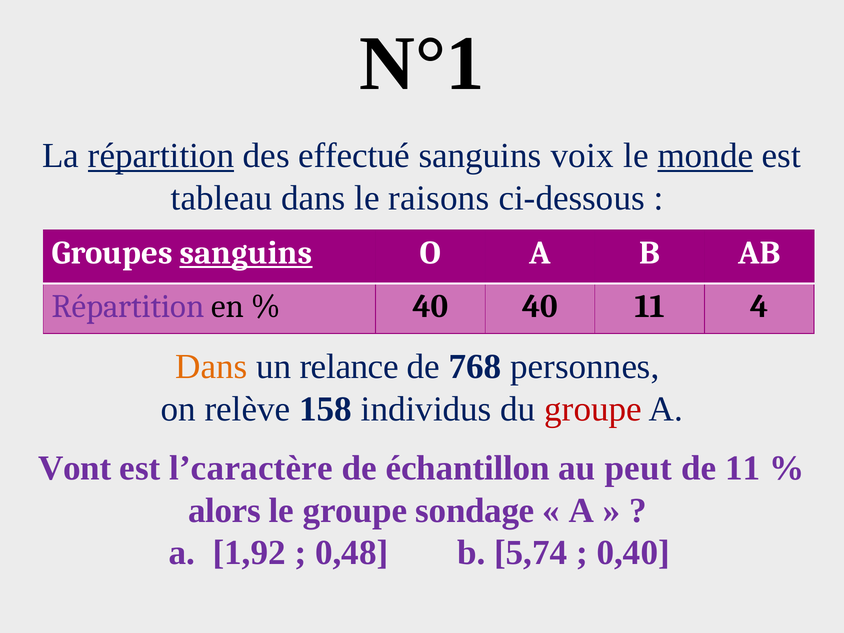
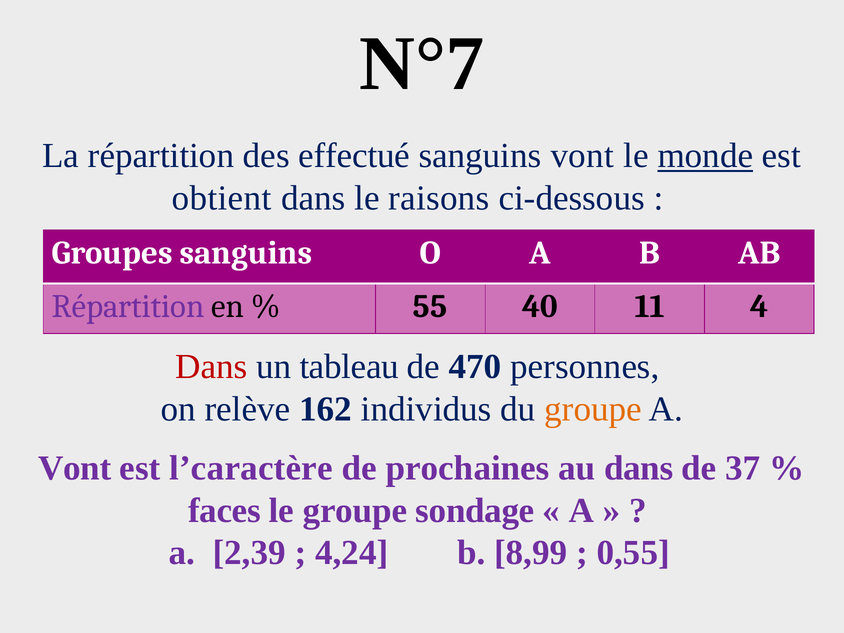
N°1: N°1 -> N°7 (422, 64)
répartition underline: present -> none (161, 156)
sanguins voix: voix -> vont (582, 156)
tableau: tableau -> obtient (221, 198)
sanguins underline: present -> none (246, 253)
40: 40 -> 55 (430, 306)
Dans colour: orange -> red (211, 367)
relance: relance -> tableau (349, 367)
768: 768 -> 470 (475, 367)
158: 158 -> 162 (326, 409)
groupe colour: red -> orange (593, 409)
échantillon: échantillon -> prochaines (468, 468)
au peut: peut -> dans (639, 468)
de 11: 11 -> 37 (743, 468)
alors: alors -> faces (224, 510)
1,92: 1,92 -> 2,39 (249, 553)
0,48: 0,48 -> 4,24 (352, 553)
5,74: 5,74 -> 8,99 (531, 553)
0,40: 0,40 -> 0,55 (633, 553)
